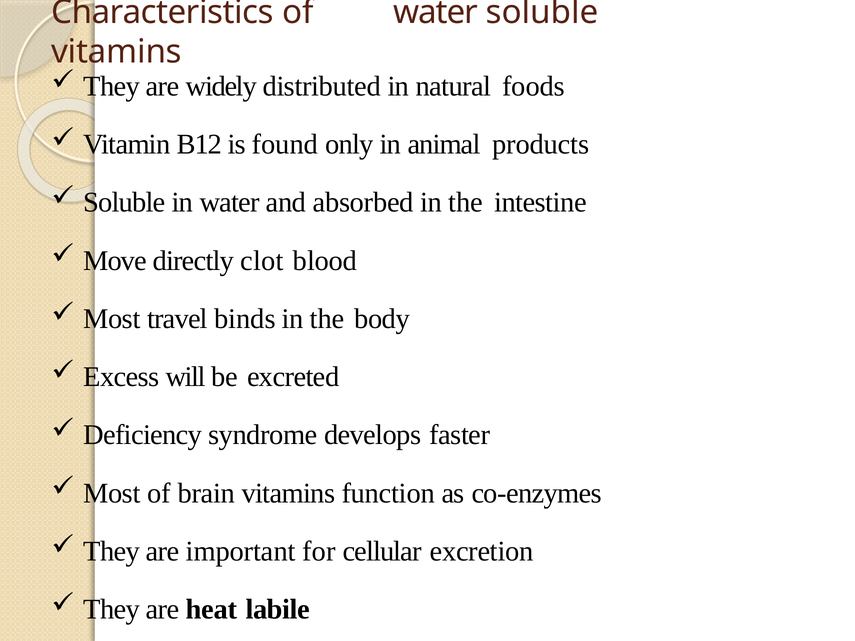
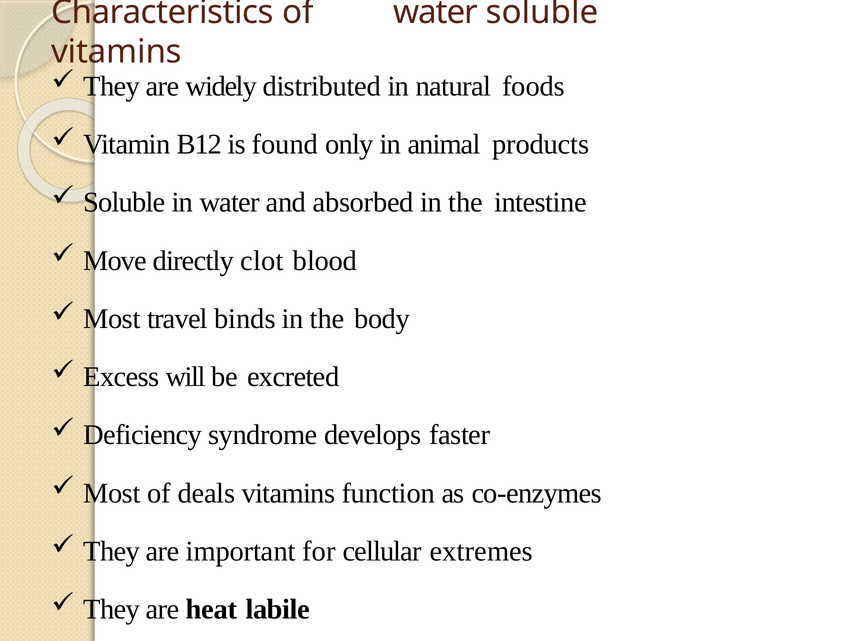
brain: brain -> deals (207, 493)
excretion: excretion -> extremes (481, 551)
